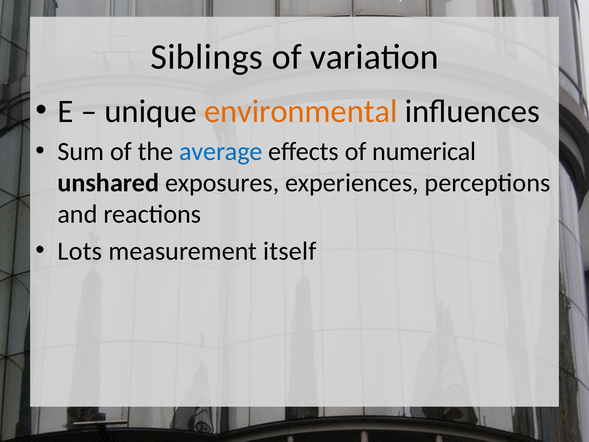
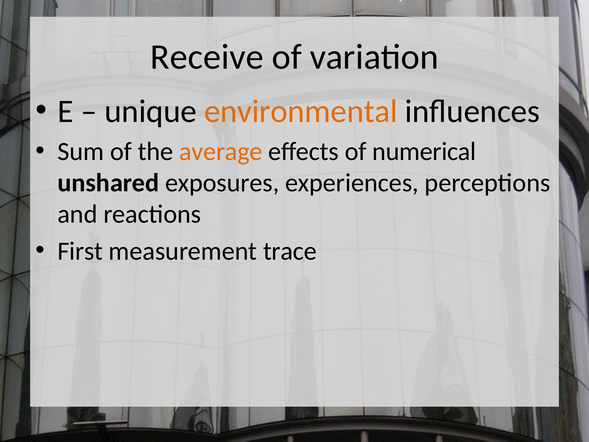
Siblings: Siblings -> Receive (207, 57)
average colour: blue -> orange (221, 151)
Lots: Lots -> First (80, 251)
itself: itself -> trace (290, 251)
